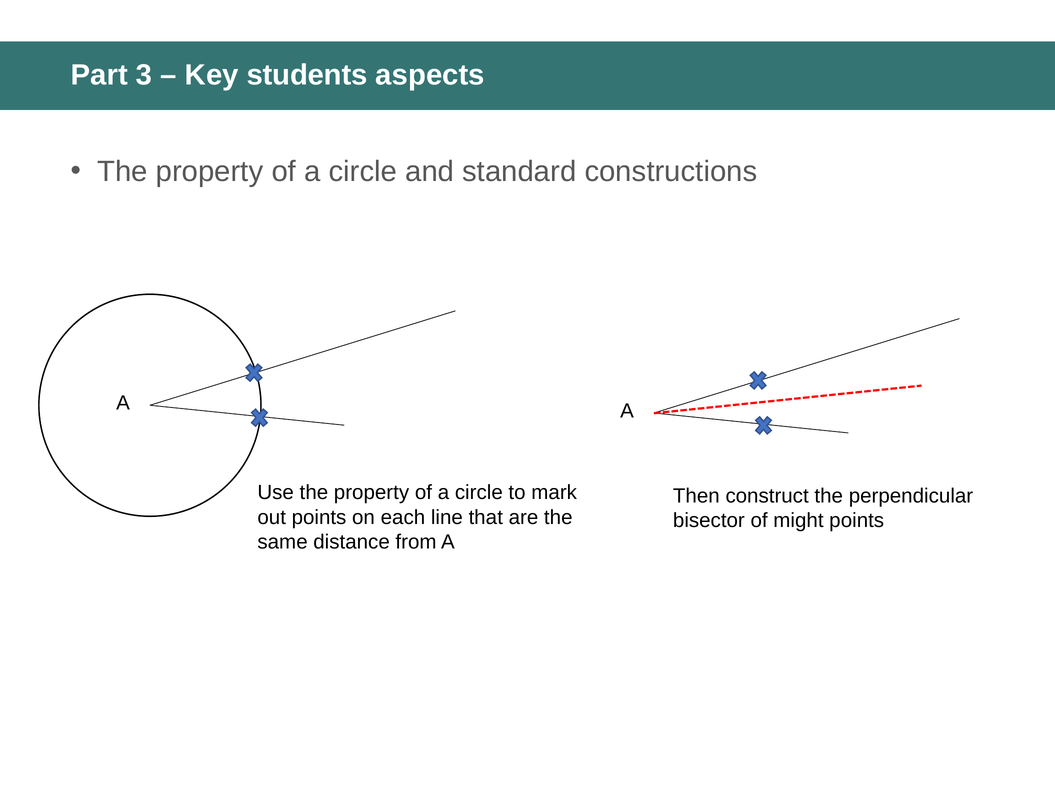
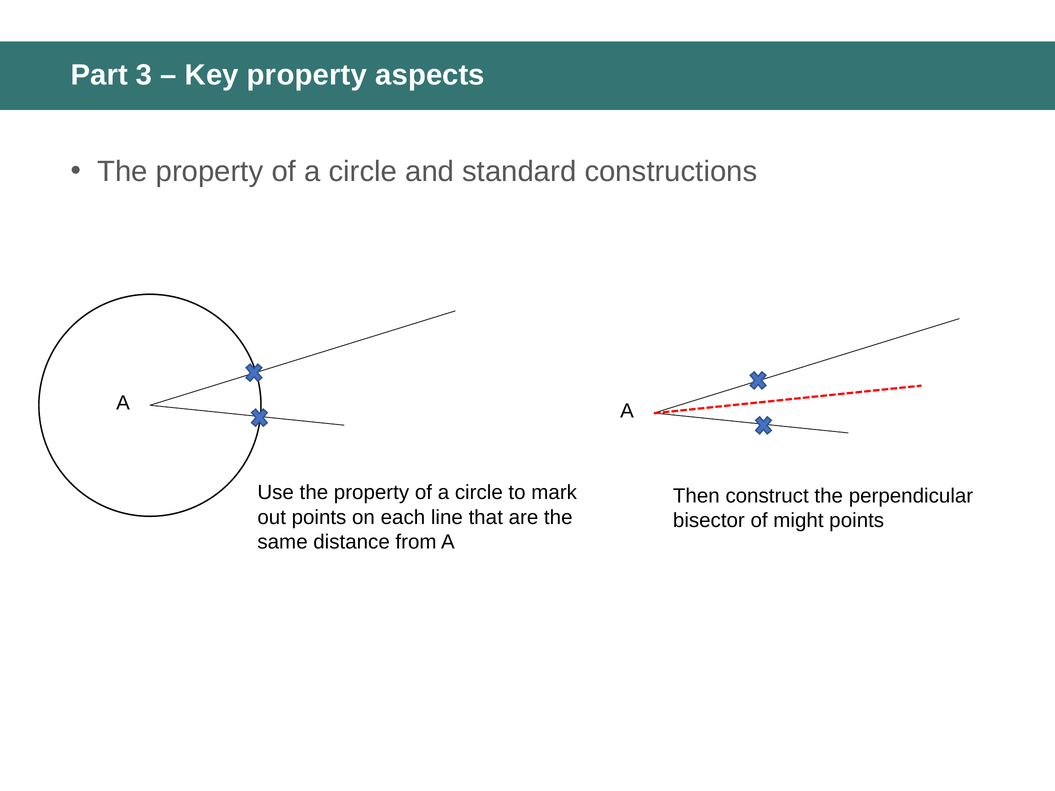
Key students: students -> property (307, 75)
